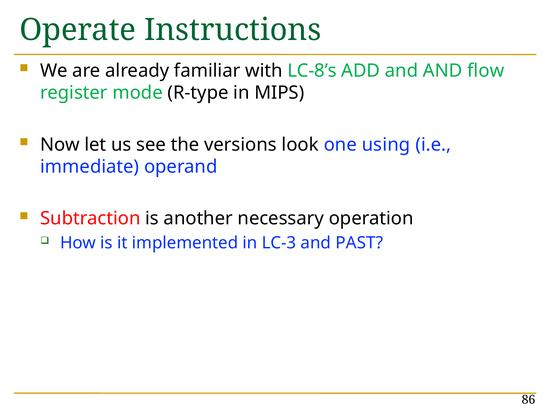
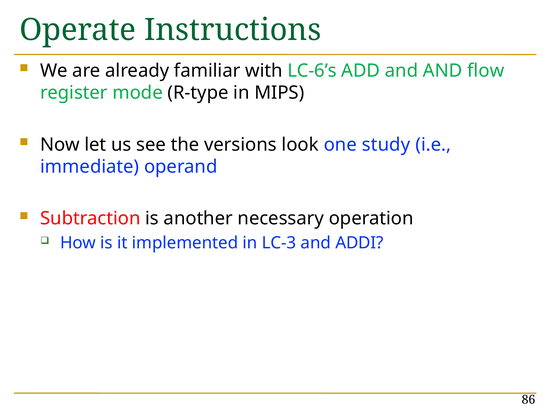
LC-8’s: LC-8’s -> LC-6’s (312, 71)
using: using -> study (386, 145)
PAST: PAST -> ADDI (359, 243)
